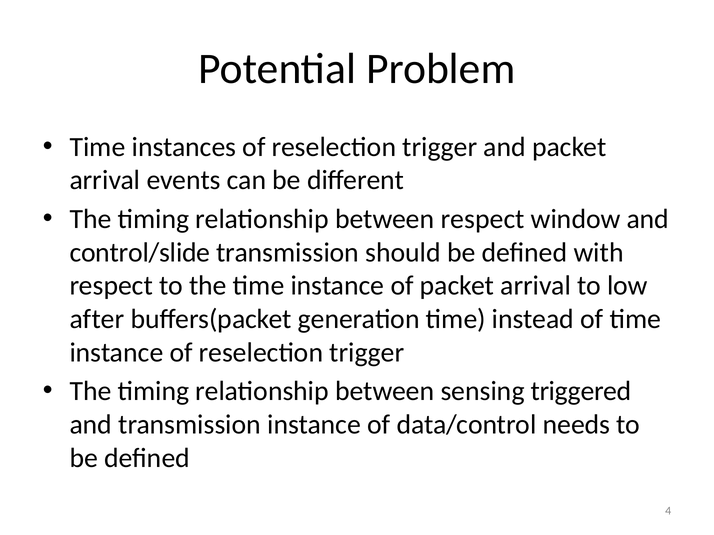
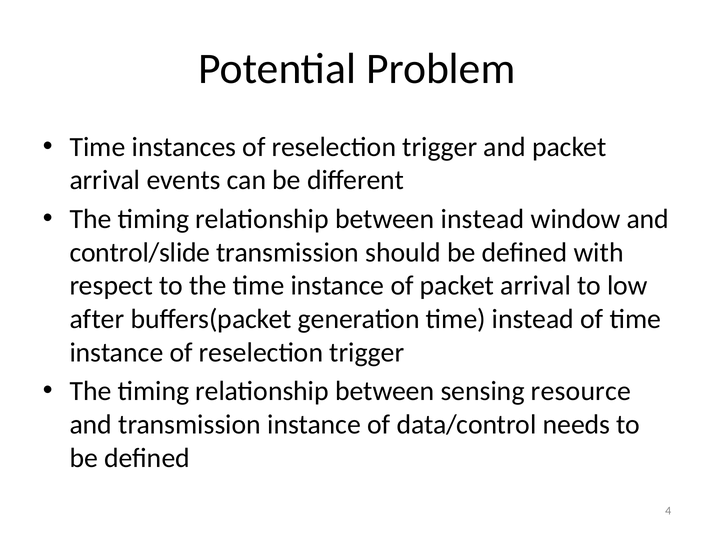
between respect: respect -> instead (482, 219)
triggered: triggered -> resource (581, 392)
